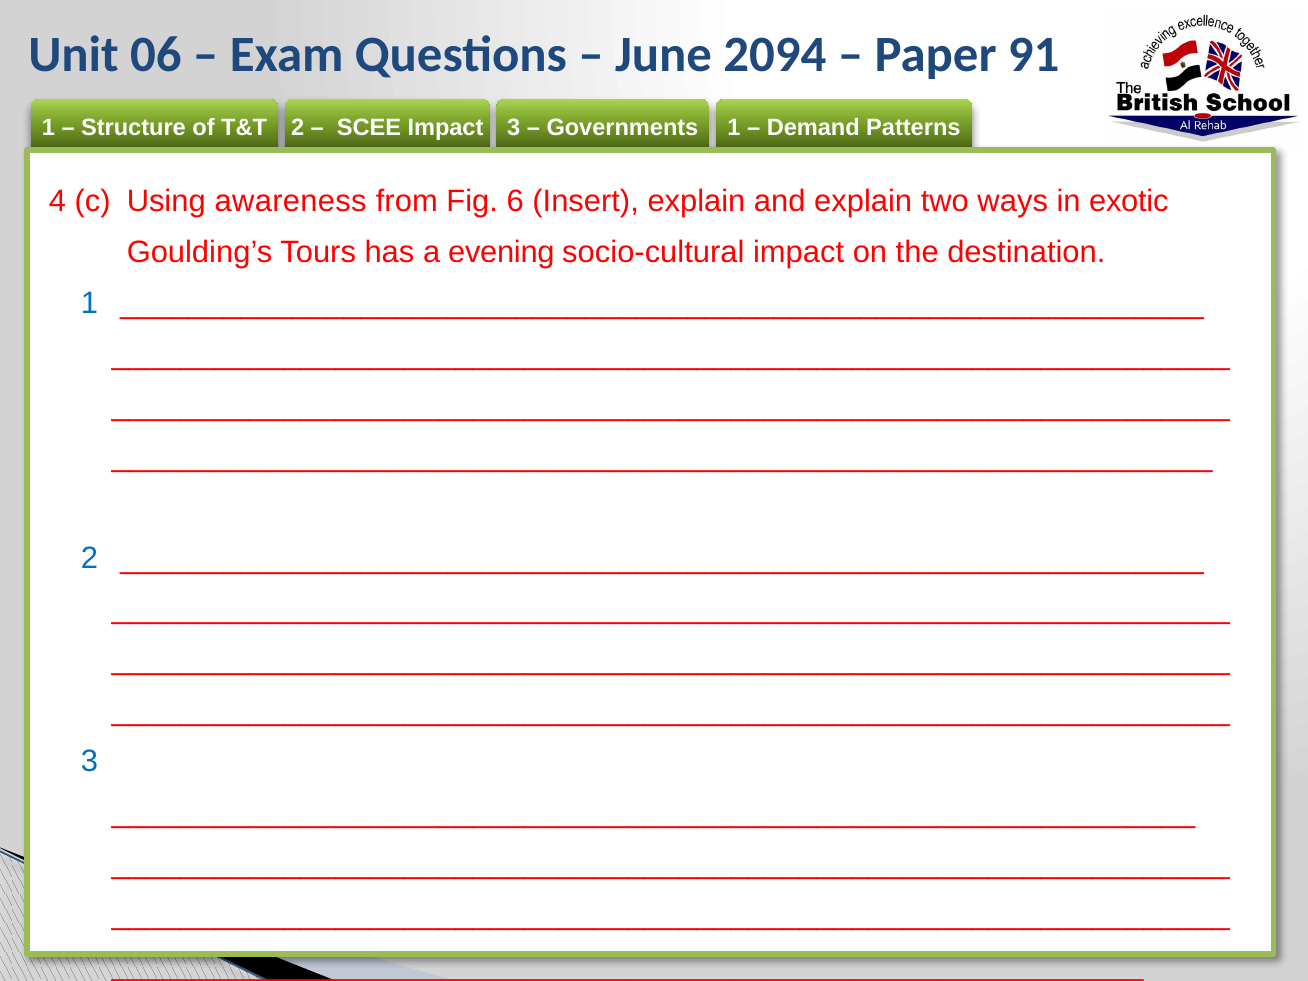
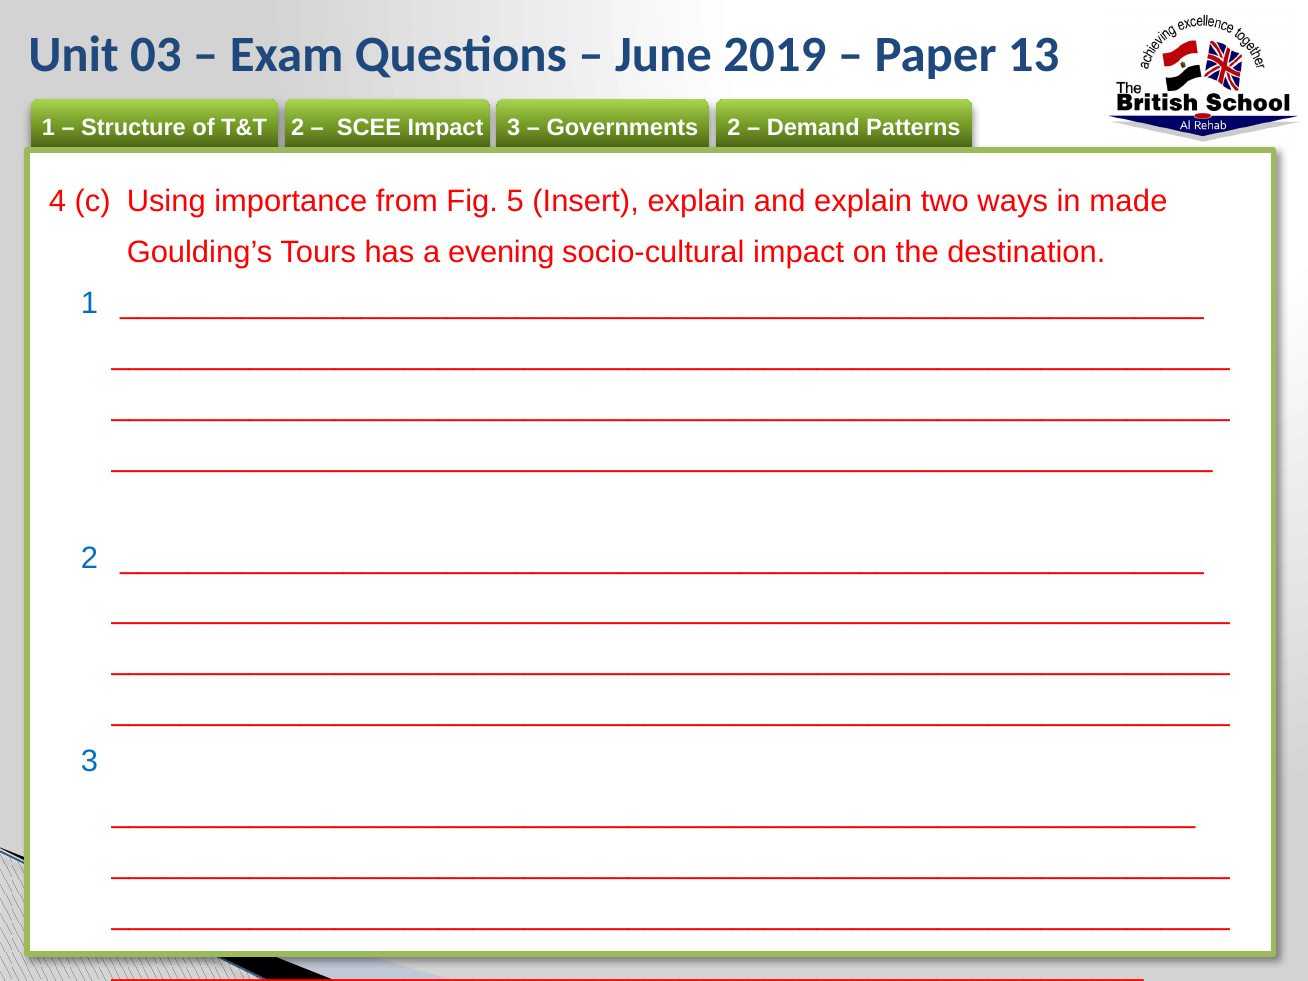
06: 06 -> 03 (156, 55)
2094: 2094 -> 2019 (775, 55)
91: 91 -> 13 (1034, 55)
1: 1 -> 2 (734, 127)
awareness: awareness -> importance (291, 202)
Fig 6: 6 -> 5 (515, 202)
exotic: exotic -> made (1129, 202)
